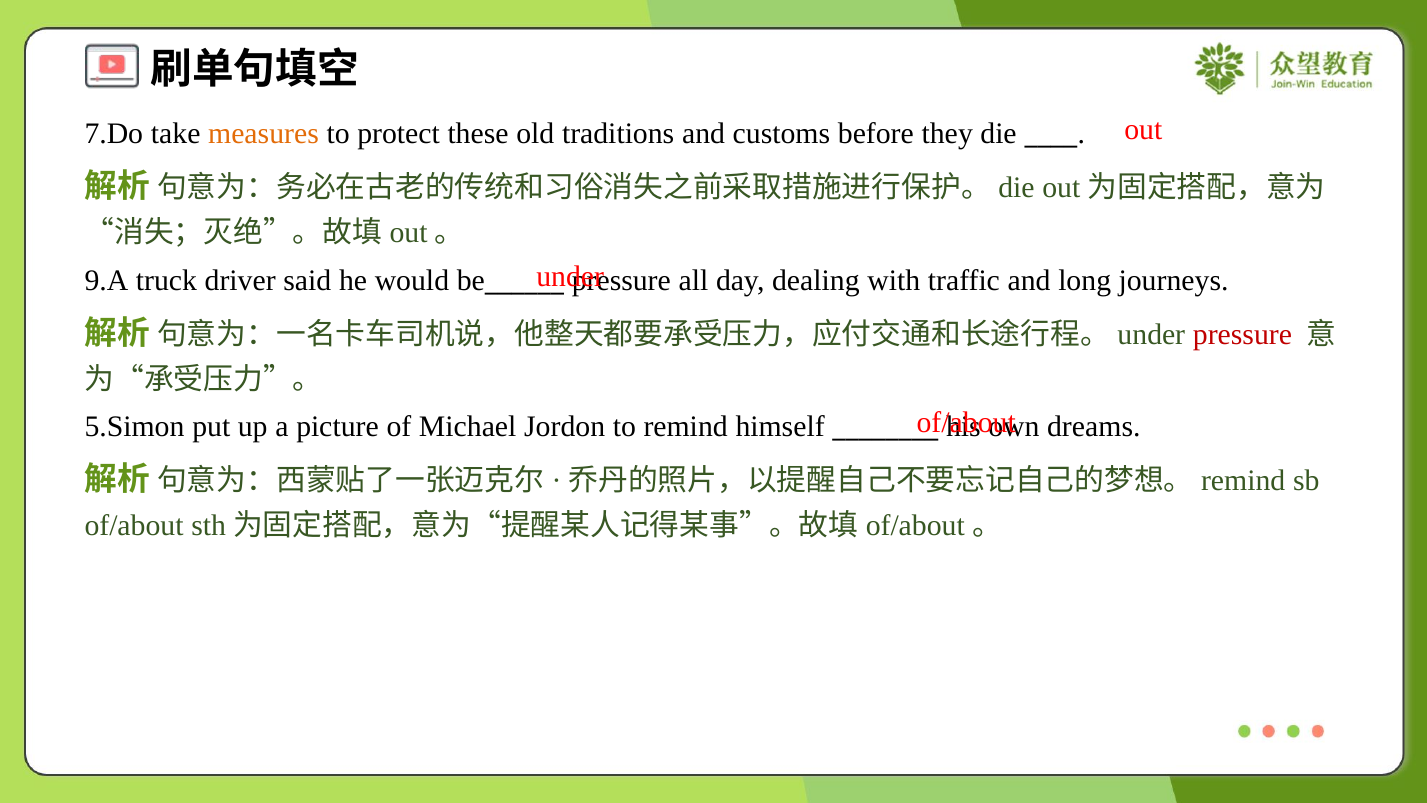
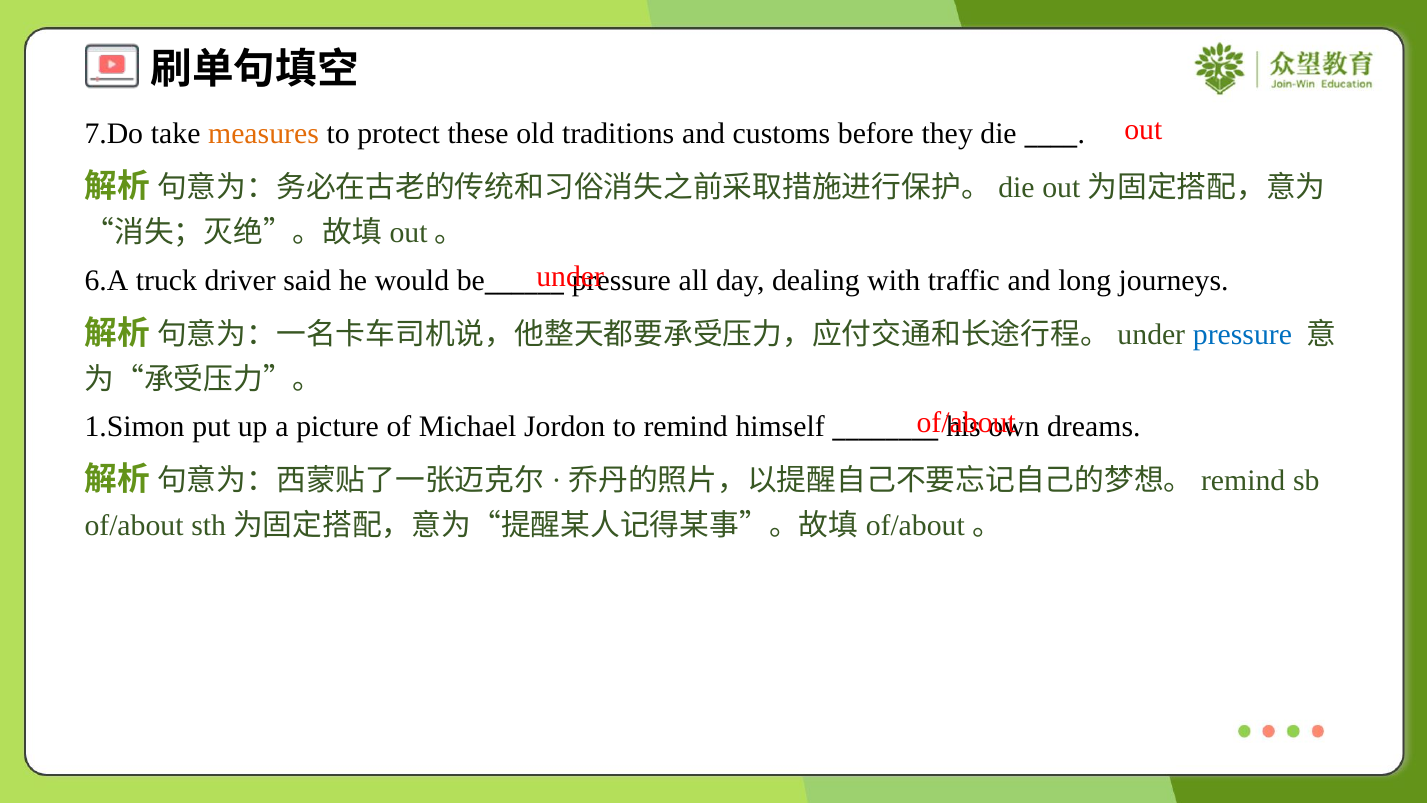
9.A: 9.A -> 6.A (106, 281)
pressure colour: red -> blue (1242, 334)
5.Simon: 5.Simon -> 1.Simon (134, 427)
